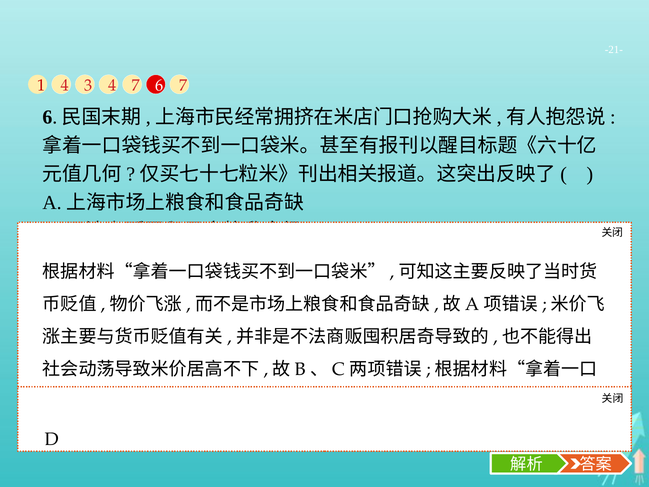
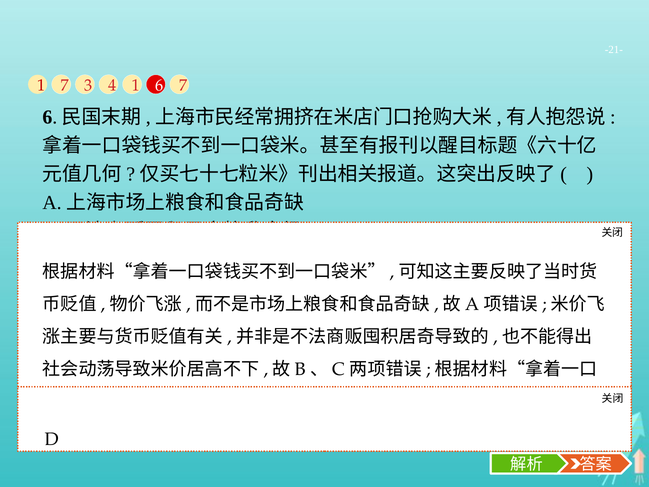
1 4: 4 -> 7 (65, 85)
4 7: 7 -> 1 (136, 85)
